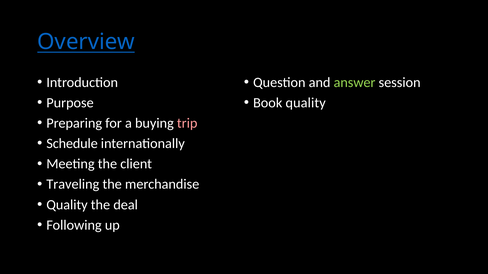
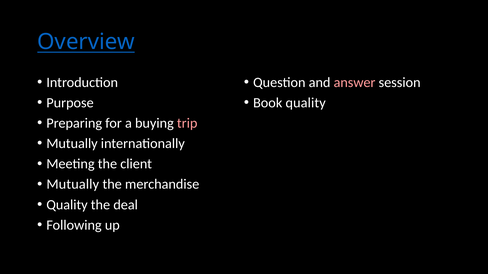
answer colour: light green -> pink (355, 82)
Schedule: Schedule -> Mutually (72, 144)
Traveling: Traveling -> Mutually (73, 185)
